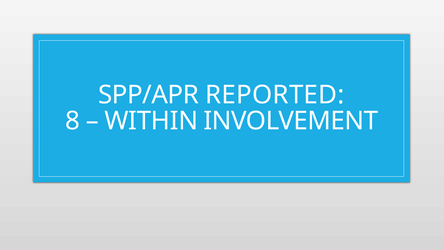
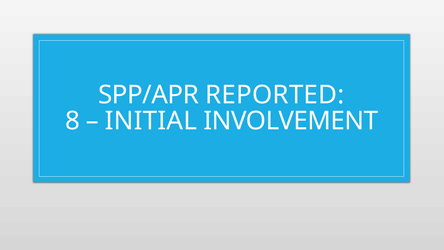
WITHIN: WITHIN -> INITIAL (151, 121)
